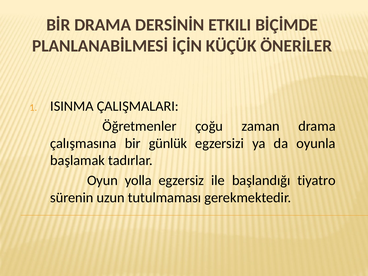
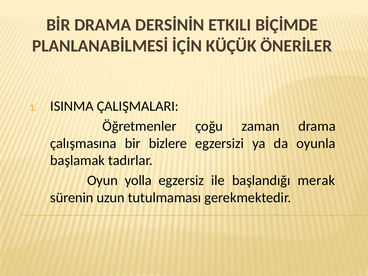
günlük: günlük -> bizlere (168, 143)
tiyatro: tiyatro -> merak (316, 180)
